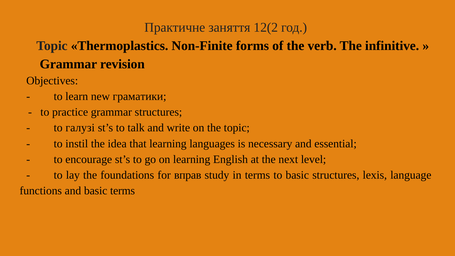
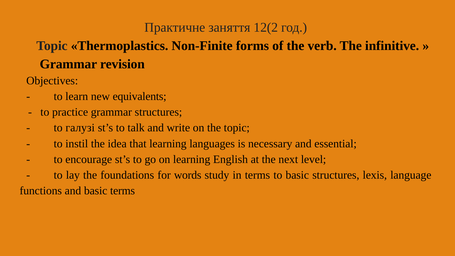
граматики: граматики -> equivalents (140, 96)
вправ: вправ -> words (188, 175)
